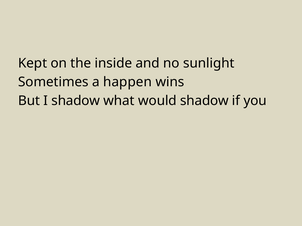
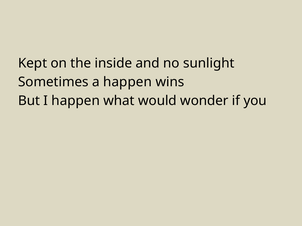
I shadow: shadow -> happen (76, 101)
would shadow: shadow -> wonder (204, 101)
